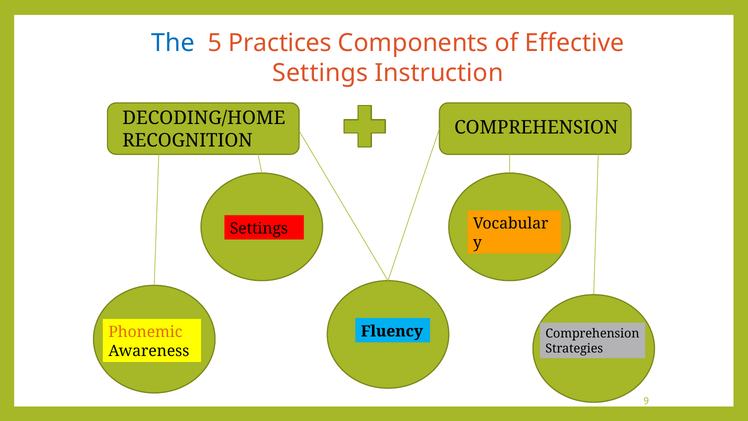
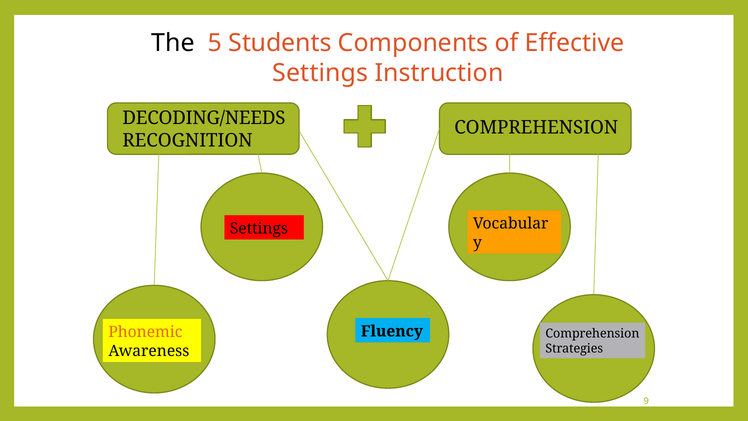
The colour: blue -> black (173, 43)
Practices: Practices -> Students (280, 43)
DECODING/HOME: DECODING/HOME -> DECODING/NEEDS (204, 118)
